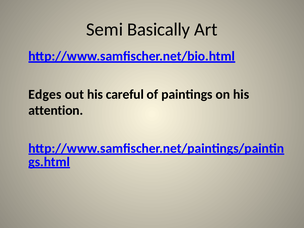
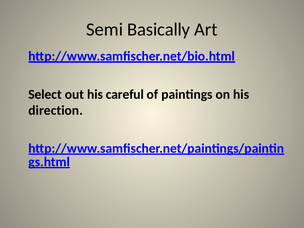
Edges: Edges -> Select (45, 94)
attention: attention -> direction (56, 111)
